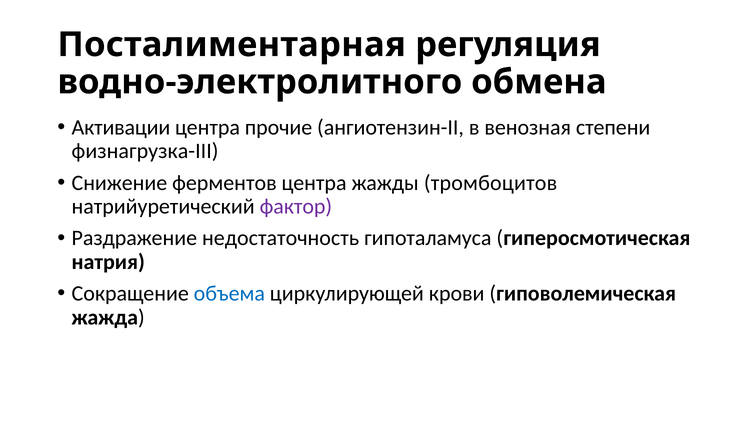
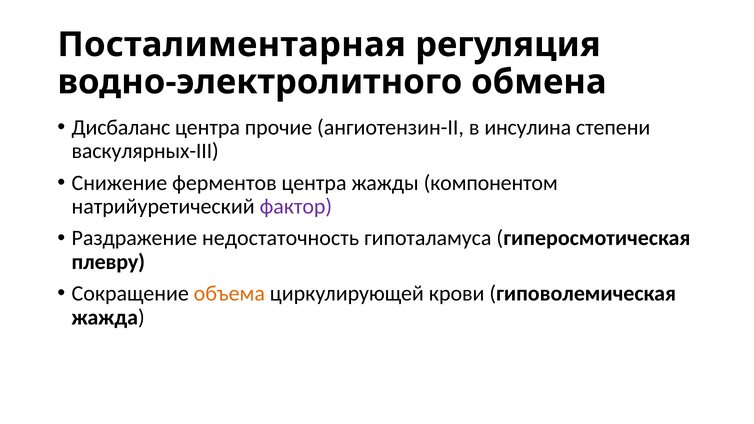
Активации: Активации -> Дисбаланс (121, 127)
венозная: венозная -> инсулина (528, 127)
физнагрузка-III: физнагрузка-III -> васкулярных-III (145, 151)
тромбоцитов: тромбоцитов -> компонентом (491, 183)
натрия: натрия -> плевру (108, 262)
объема colour: blue -> orange (229, 294)
